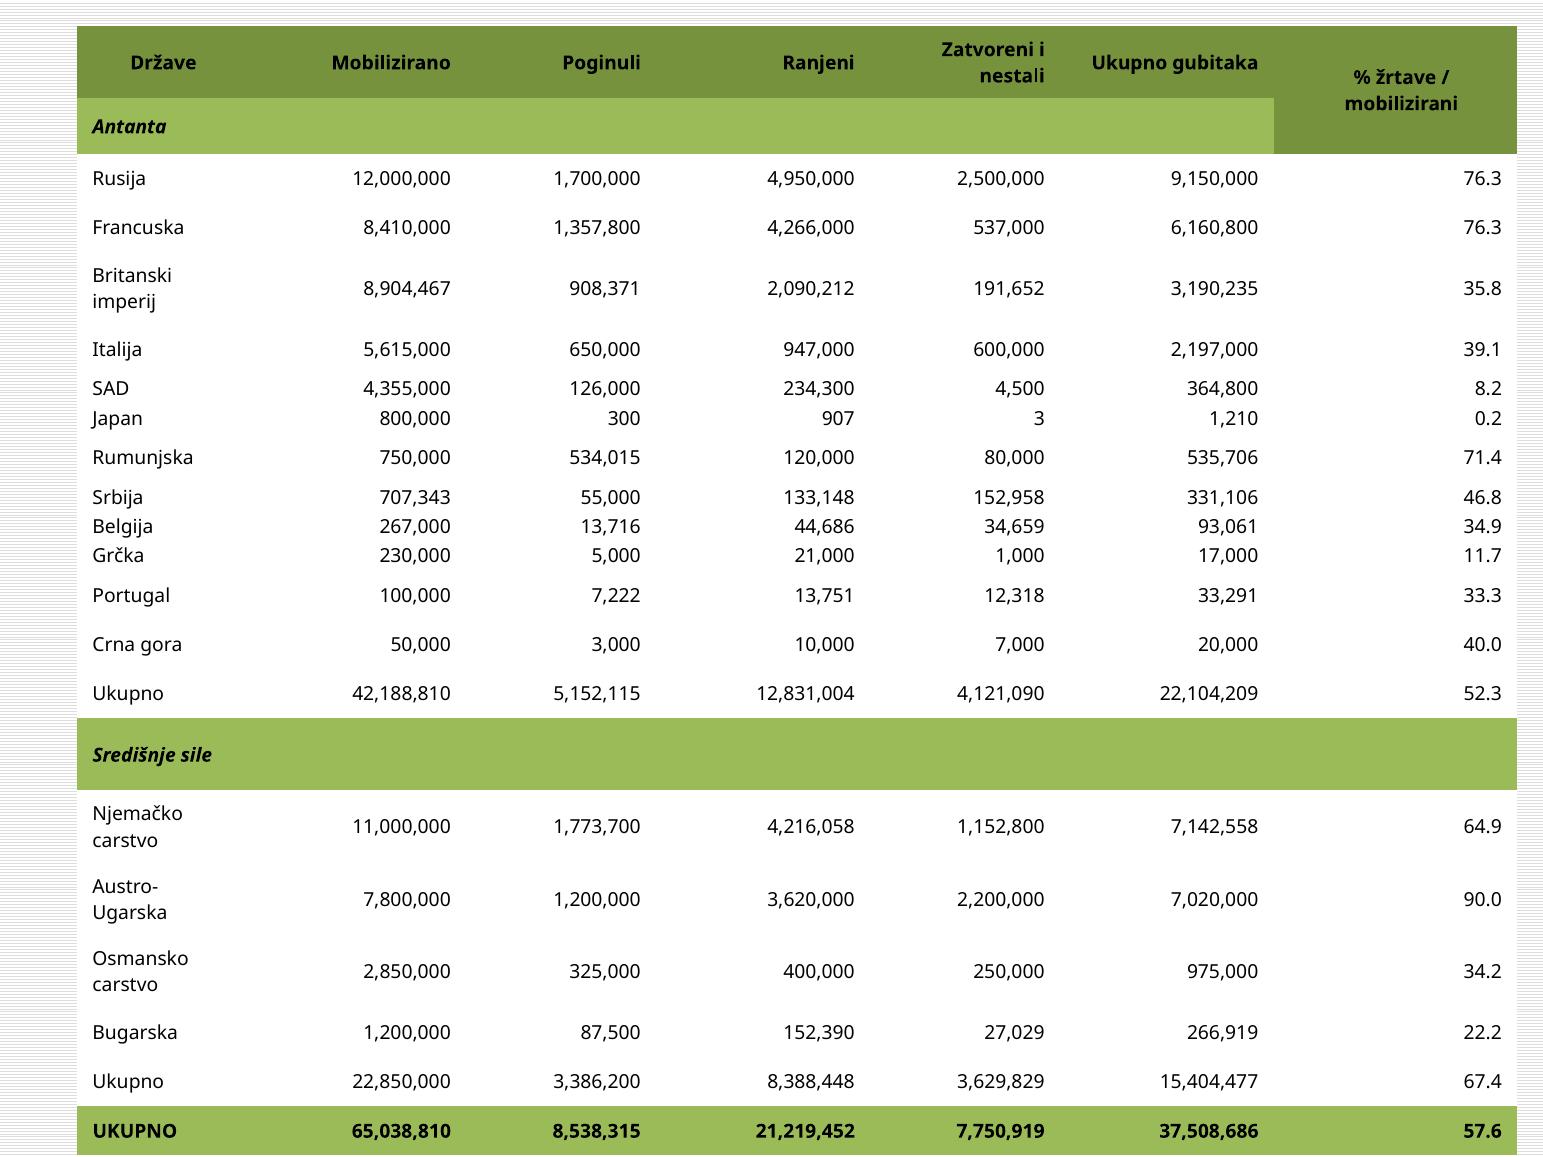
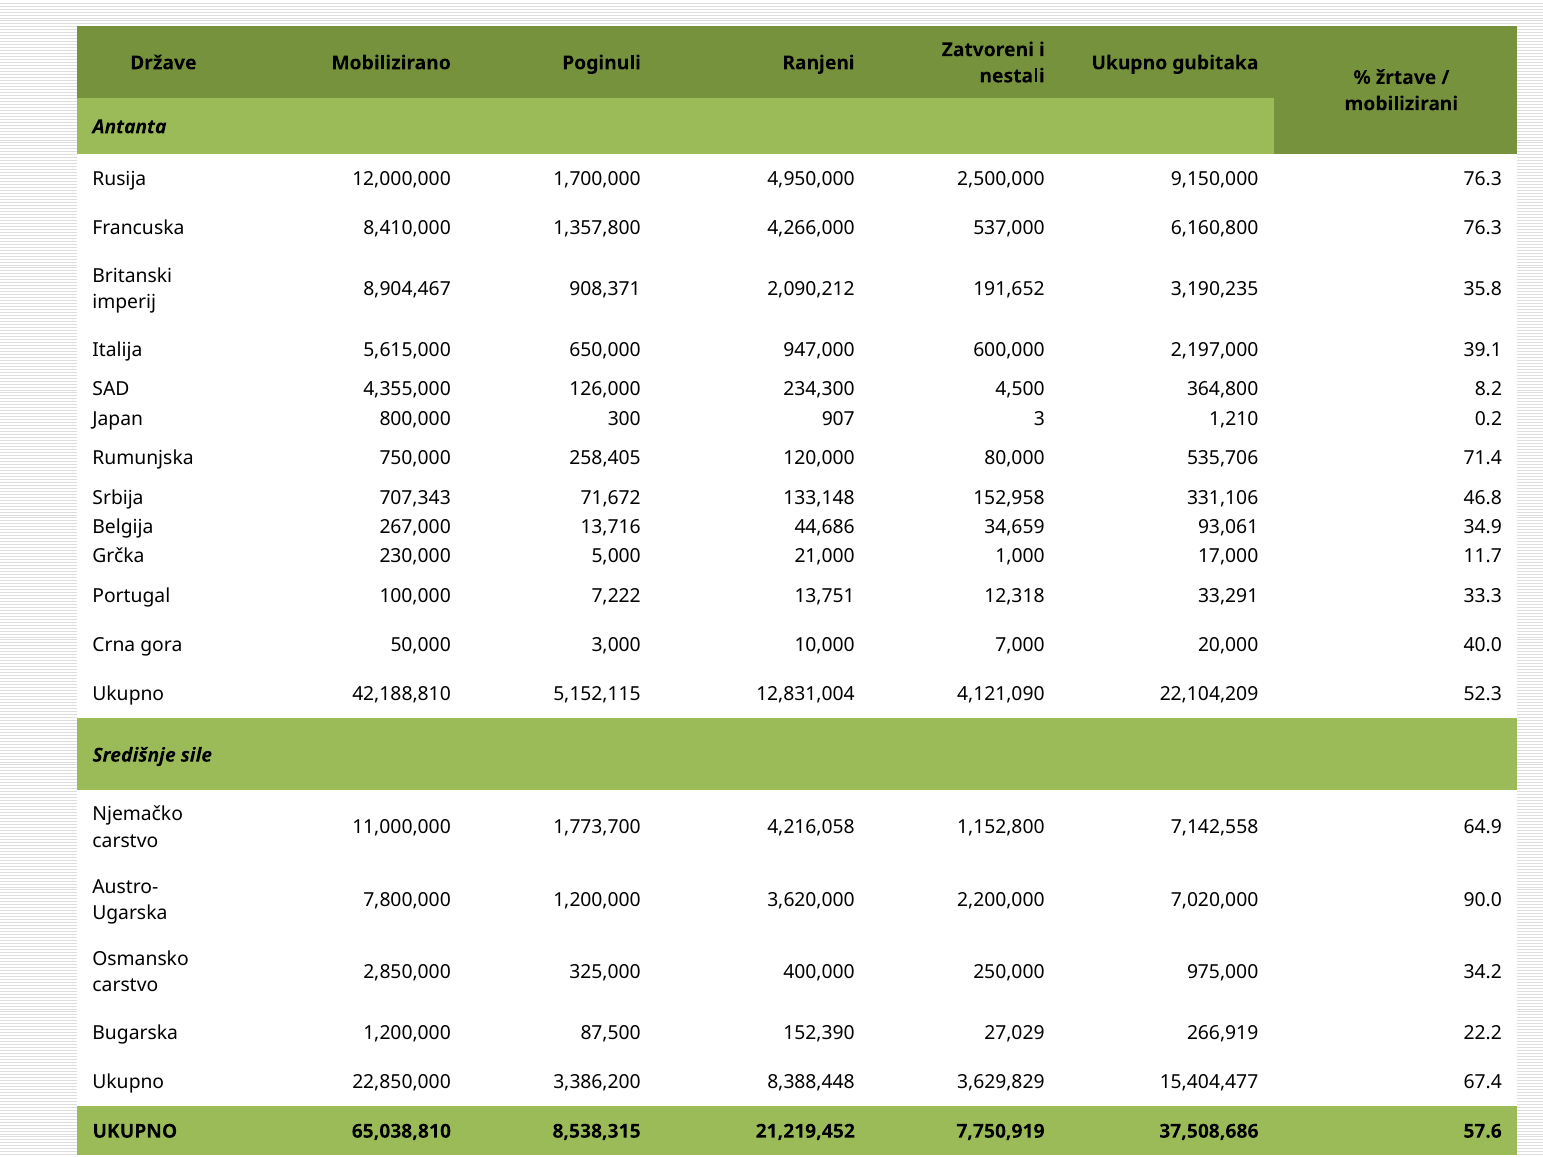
534,015: 534,015 -> 258,405 (605, 458)
55,000: 55,000 -> 71,672 (611, 498)
